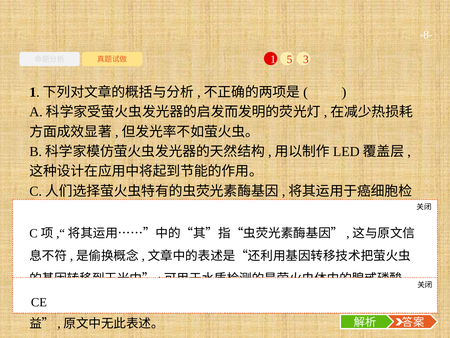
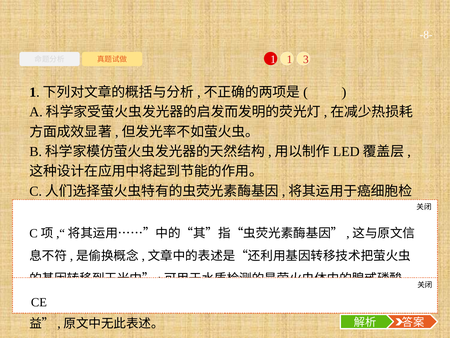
1 5: 5 -> 1 (290, 59)
